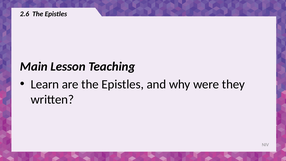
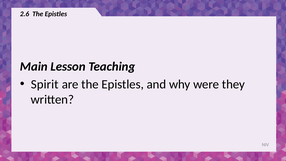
Learn: Learn -> Spirit (45, 84)
